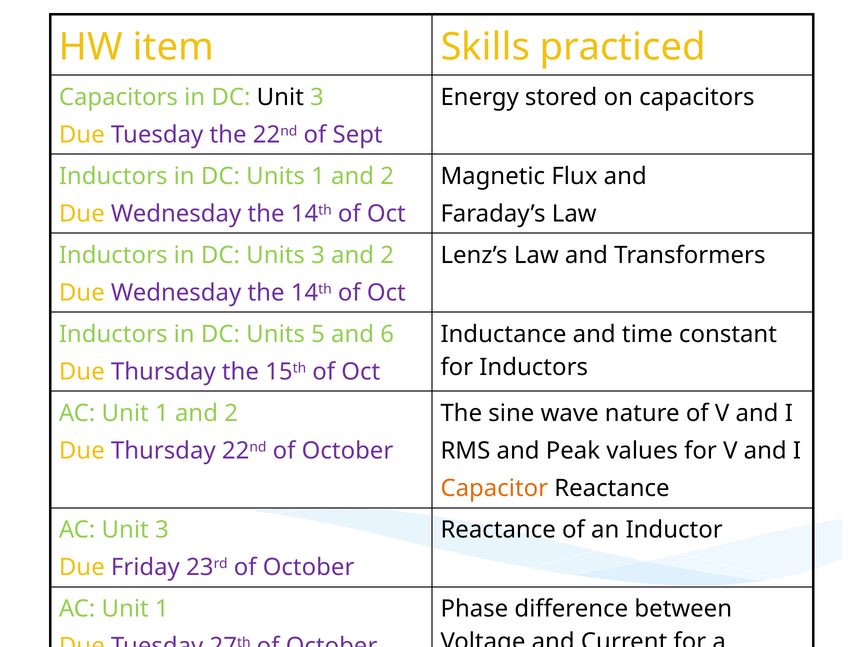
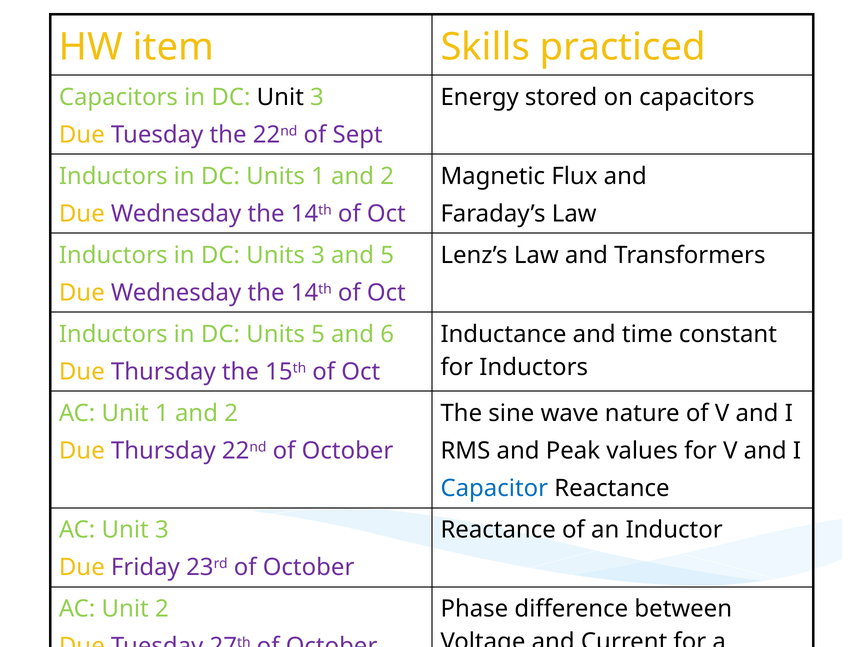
3 and 2: 2 -> 5 (387, 255)
Capacitor colour: orange -> blue (494, 488)
1: 1 -> 2 (162, 608)
